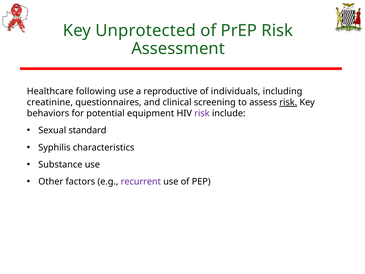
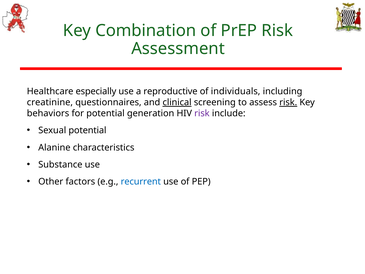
Unprotected: Unprotected -> Combination (146, 31)
following: following -> especially (96, 91)
clinical underline: none -> present (177, 102)
equipment: equipment -> generation (151, 113)
Sexual standard: standard -> potential (87, 130)
Syphilis: Syphilis -> Alanine (54, 147)
recurrent colour: purple -> blue (141, 181)
